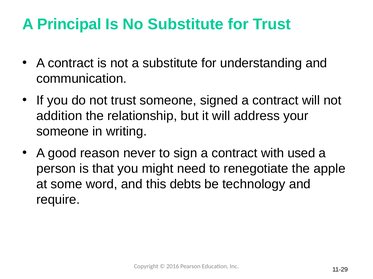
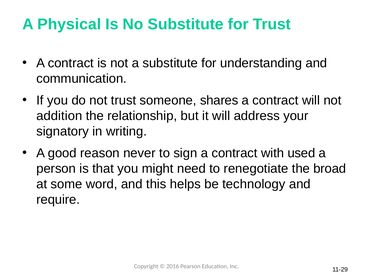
Principal: Principal -> Physical (69, 24)
signed: signed -> shares (219, 101)
someone: someone -> signatory (63, 132)
apple: apple -> broad (330, 169)
debts: debts -> helps (185, 185)
